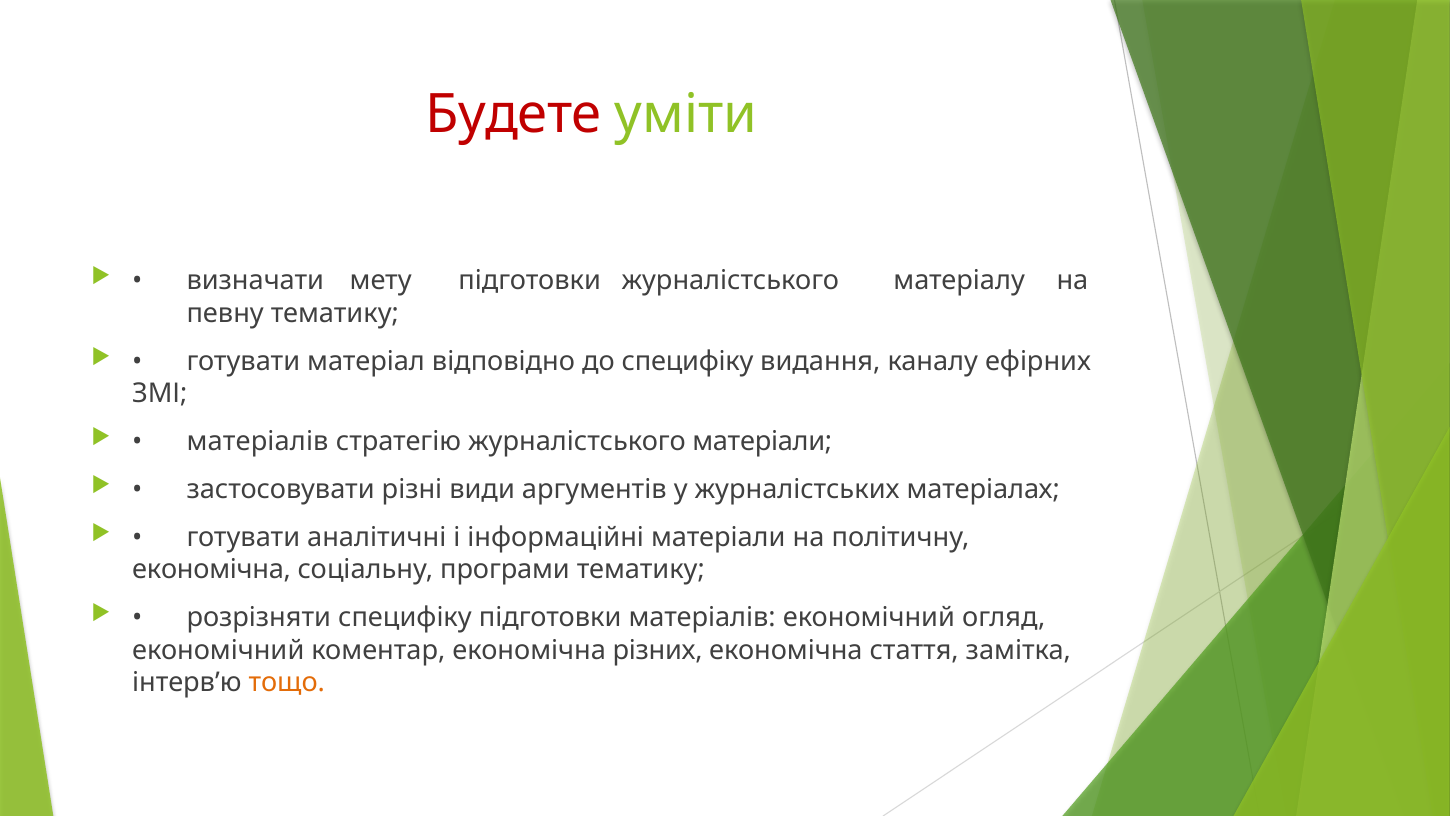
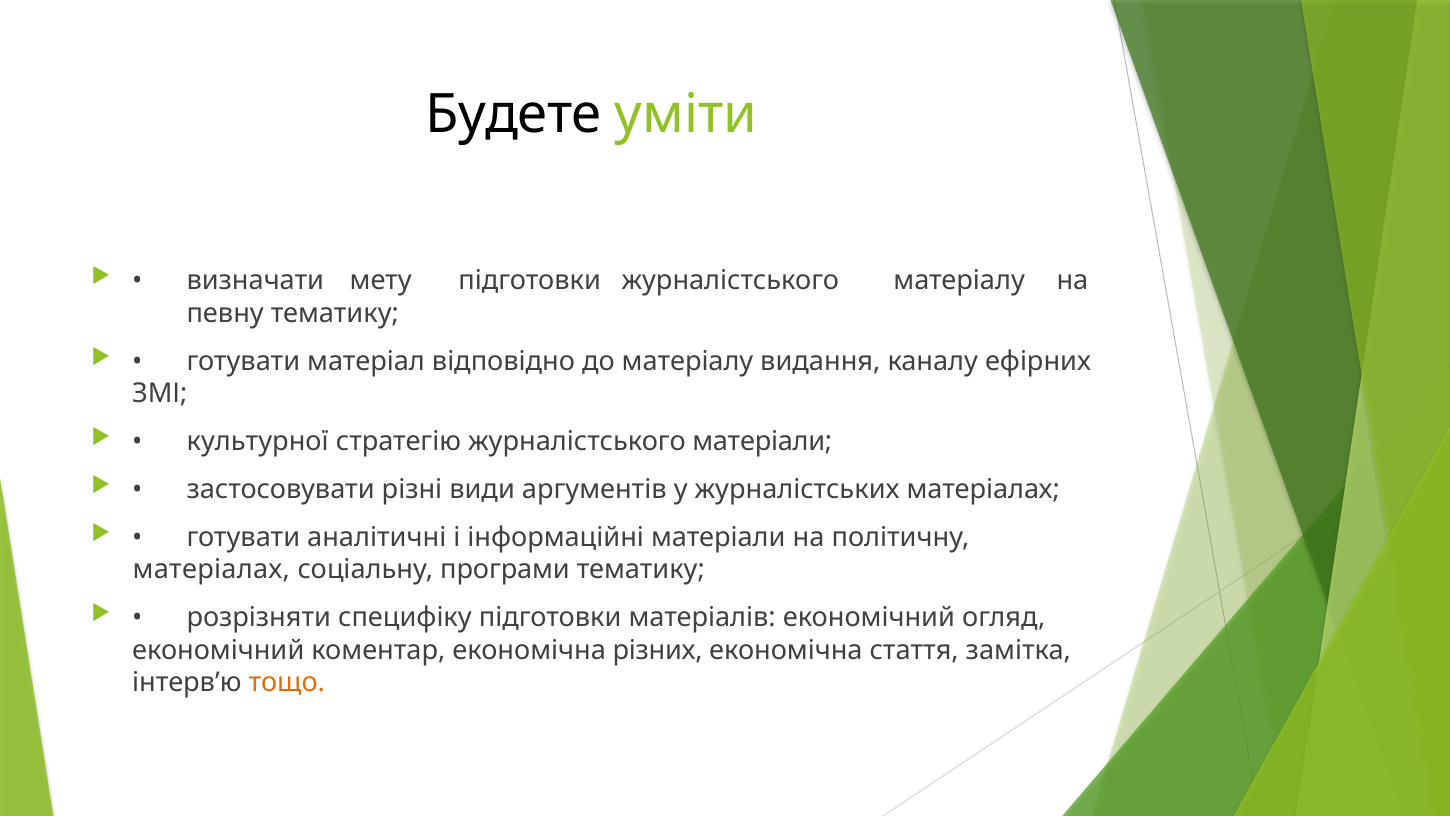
Будете colour: red -> black (514, 114)
до специфіку: специфіку -> матеріалу (687, 361)
матеріалів: матеріалів -> культурної (258, 441)
економічна: економічна -> матеріалах (211, 569)
